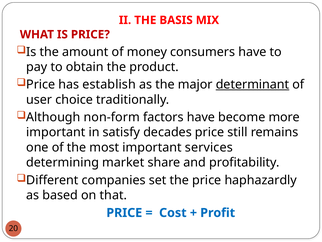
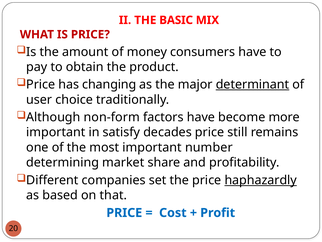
BASIS: BASIS -> BASIC (176, 20)
establish: establish -> changing (109, 84)
services: services -> number (209, 147)
haphazardly underline: none -> present (261, 180)
